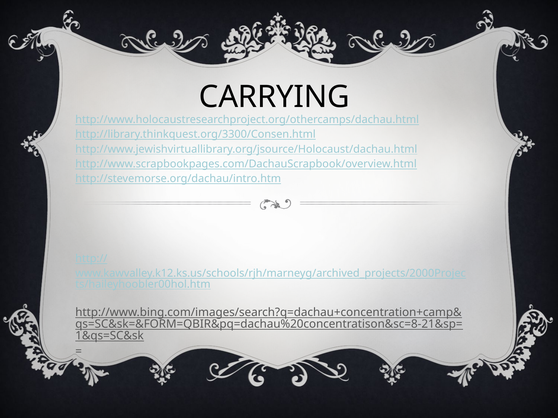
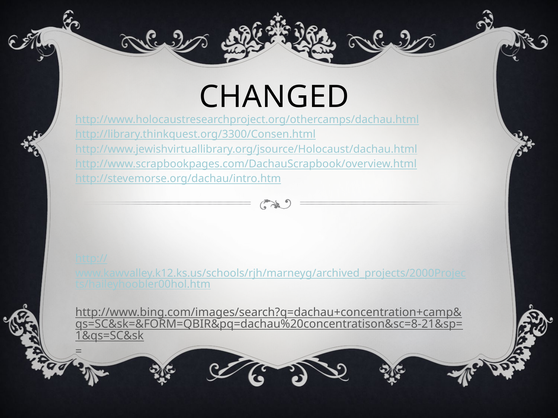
CARRYING: CARRYING -> CHANGED (274, 97)
